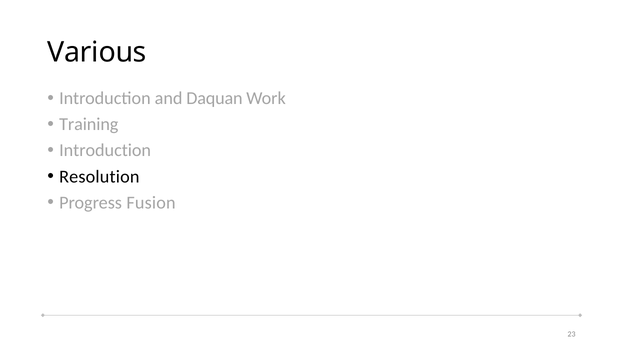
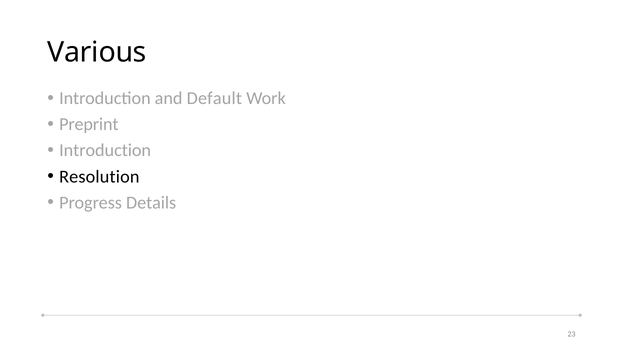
Daquan: Daquan -> Default (214, 98)
Training: Training -> Preprint (89, 125)
Fusion: Fusion -> Details (151, 203)
